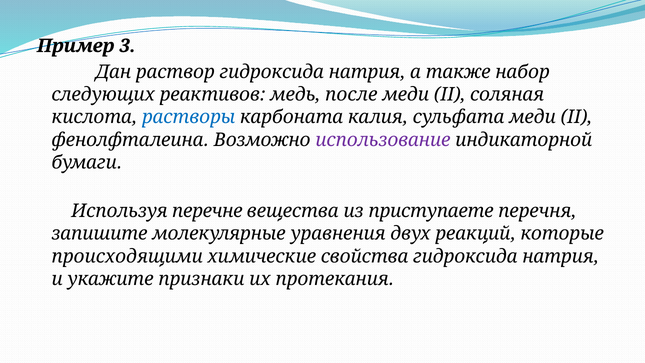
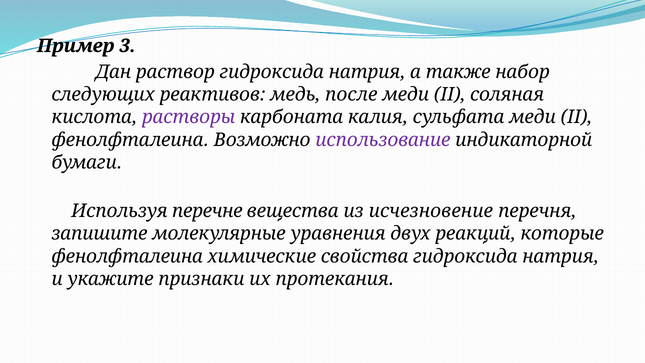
растворы colour: blue -> purple (189, 117)
приступаете: приступаете -> исчезновение (431, 211)
происходящими: происходящими -> фенолфталеина (127, 256)
